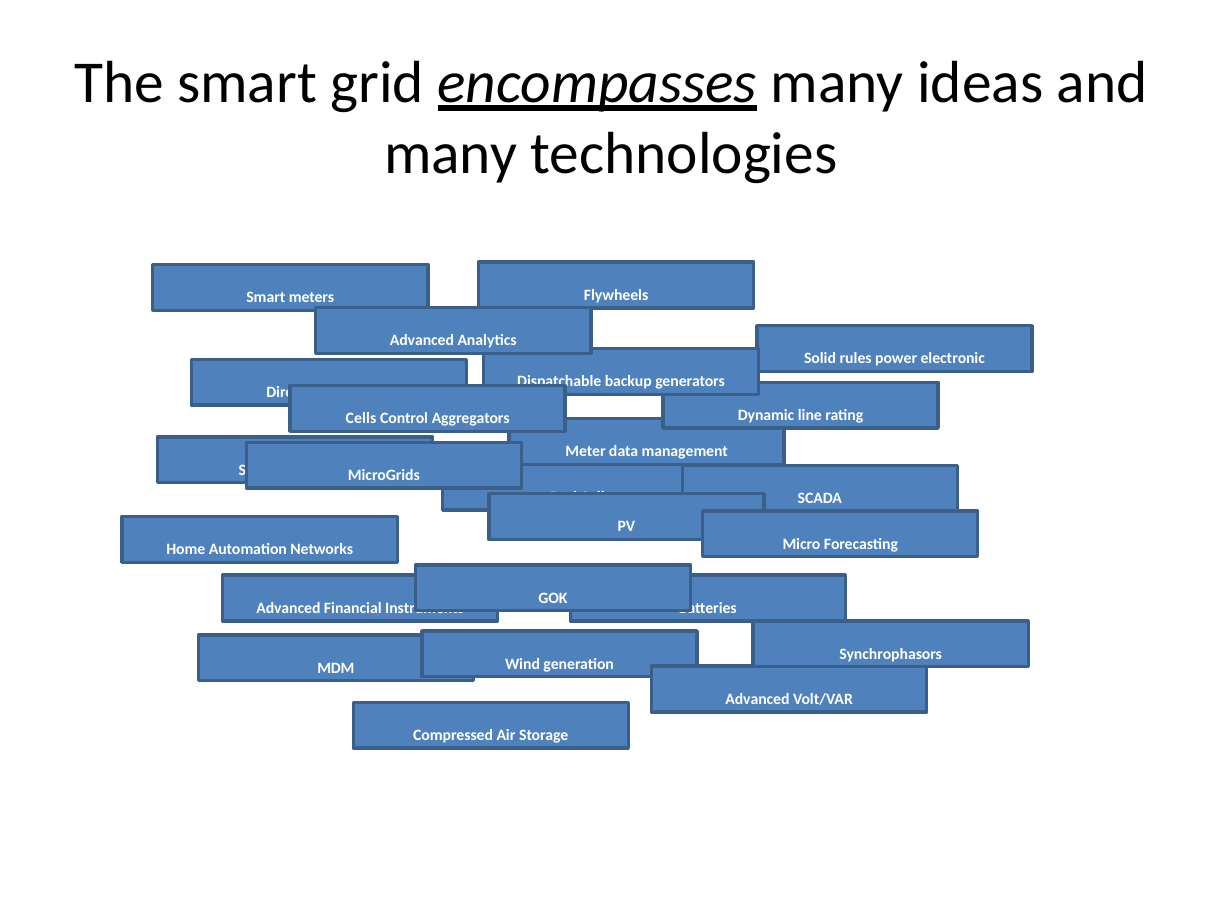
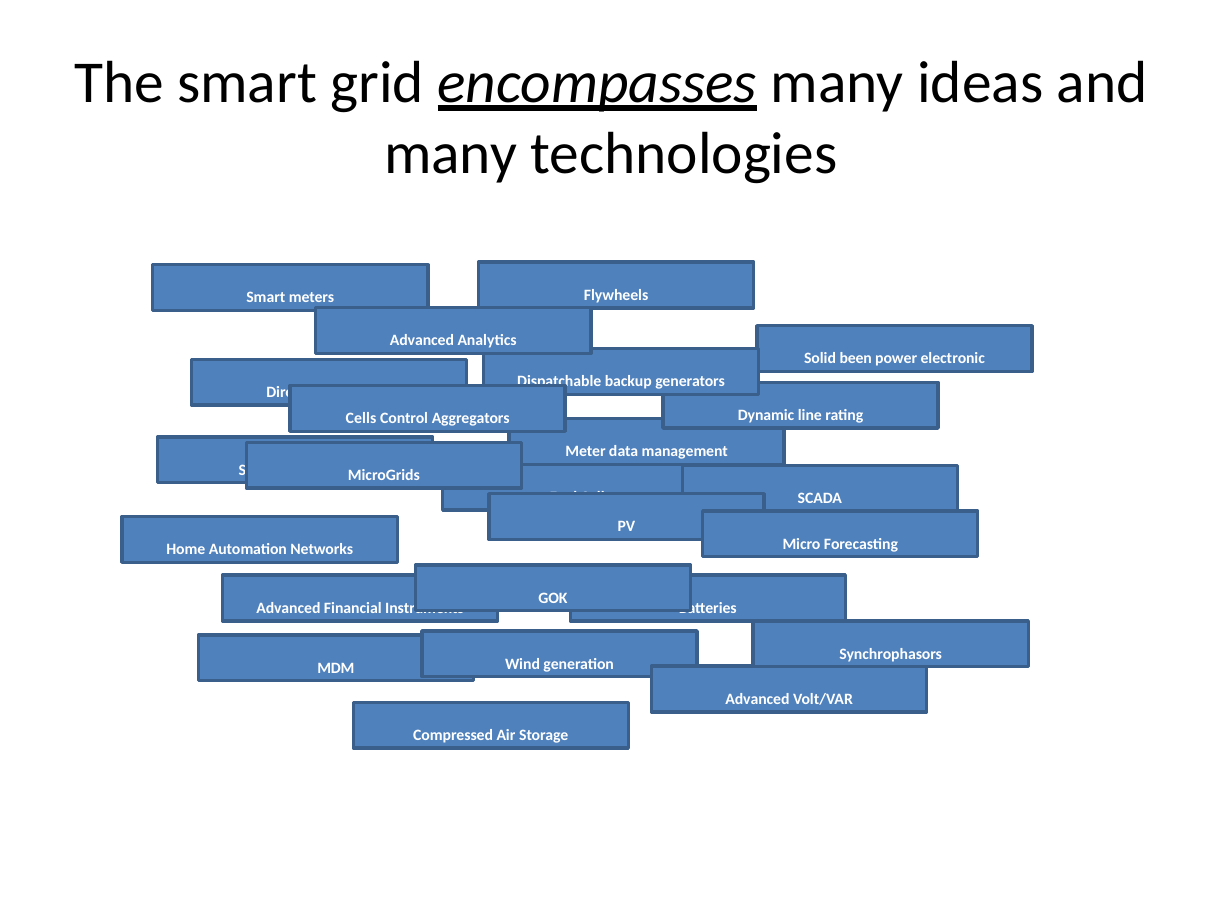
rules: rules -> been (856, 359)
